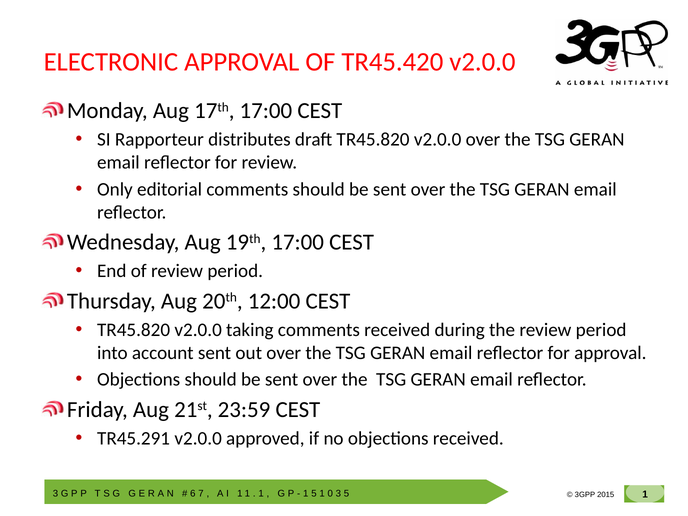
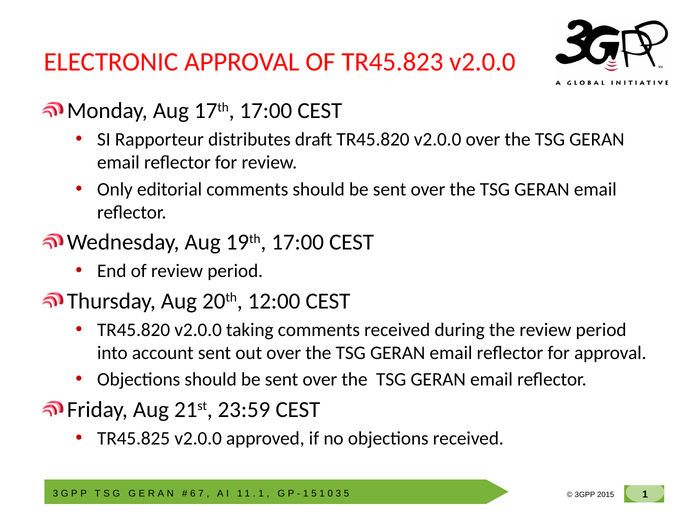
TR45.420: TR45.420 -> TR45.823 (392, 62)
TR45.291: TR45.291 -> TR45.825 (134, 439)
